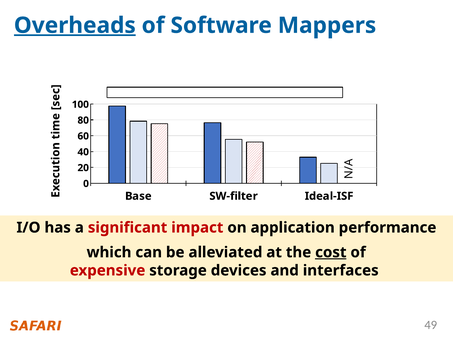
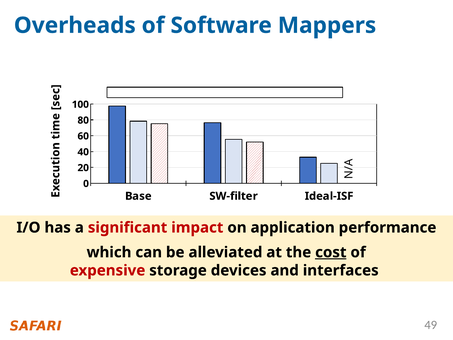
Overheads underline: present -> none (75, 25)
